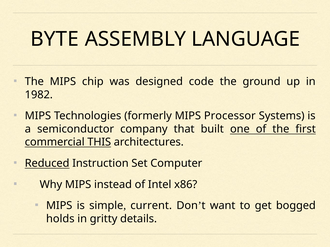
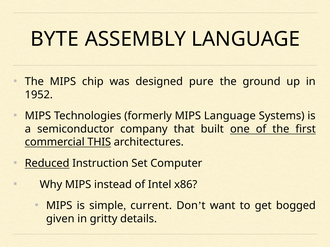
code: code -> pure (201, 82)
1982: 1982 -> 1952 (39, 95)
MIPS Processor: Processor -> Language (230, 116)
holds: holds -> given (60, 219)
